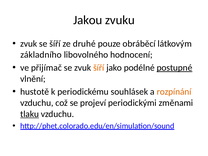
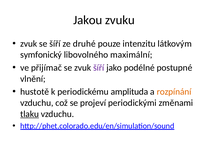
obráběcí: obráběcí -> intenzitu (139, 44)
základního: základního -> symfonický (41, 55)
hodnocení: hodnocení -> maximální (131, 55)
šíří colour: orange -> purple (99, 68)
postupné underline: present -> none (175, 68)
souhlásek: souhlásek -> amplituda (129, 92)
